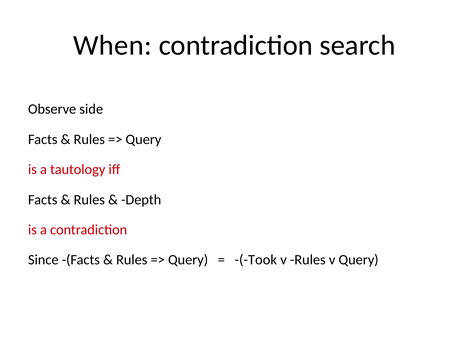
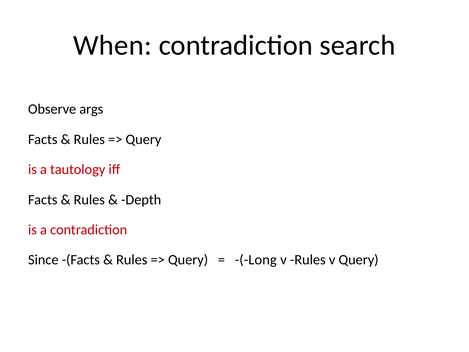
side: side -> args (91, 109)
-(-Took: -(-Took -> -(-Long (256, 260)
